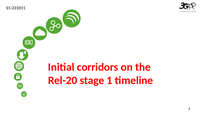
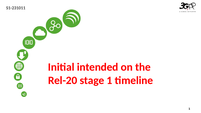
corridors: corridors -> intended (98, 67)
